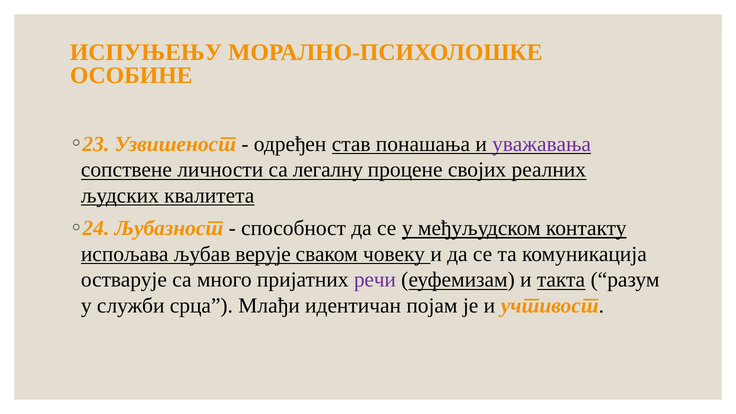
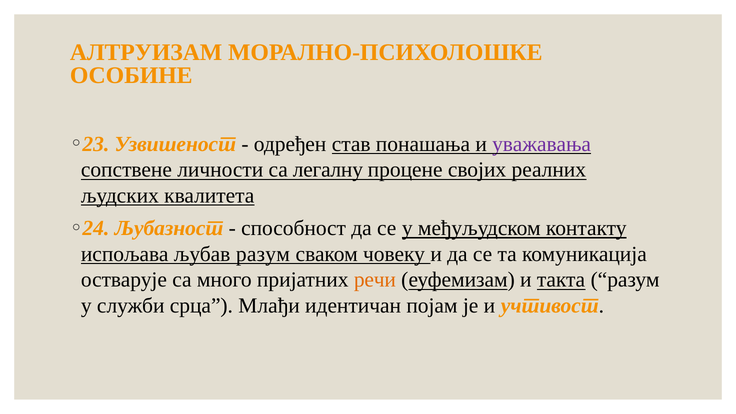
ИСПУЊЕЊУ: ИСПУЊЕЊУ -> АЛТРУИЗАМ (146, 52)
љубав верује: верује -> разум (263, 254)
речи colour: purple -> orange (375, 280)
